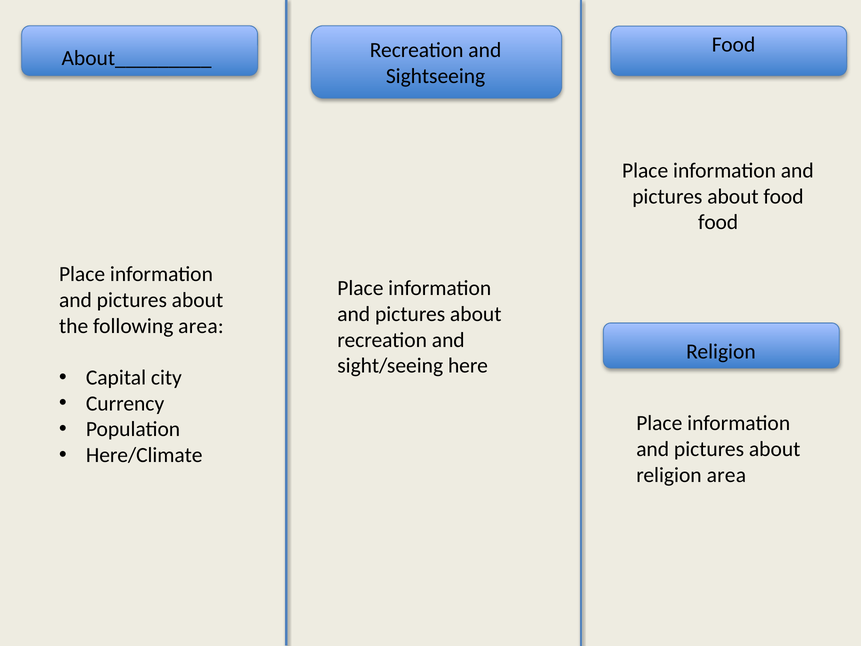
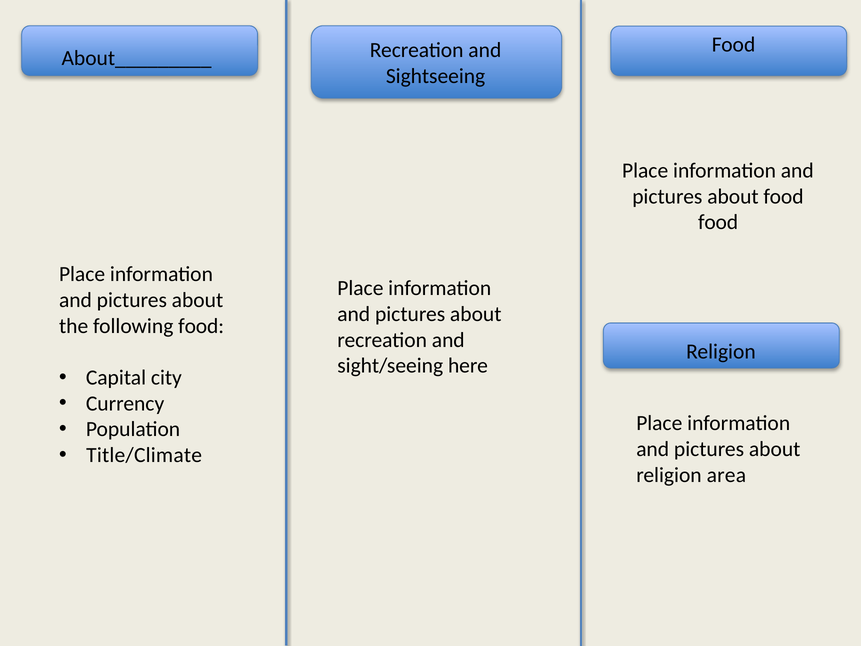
following area: area -> food (201, 326)
Here/Climate: Here/Climate -> Title/Climate (144, 455)
